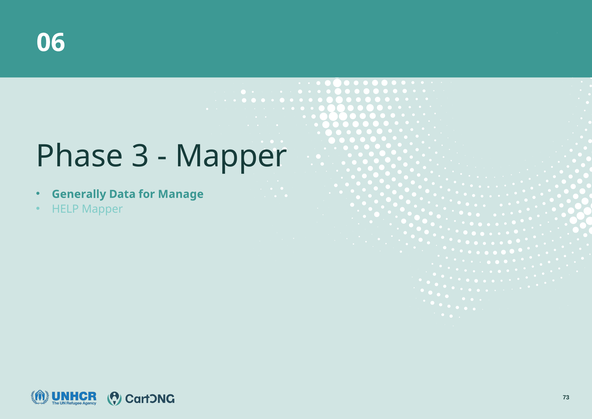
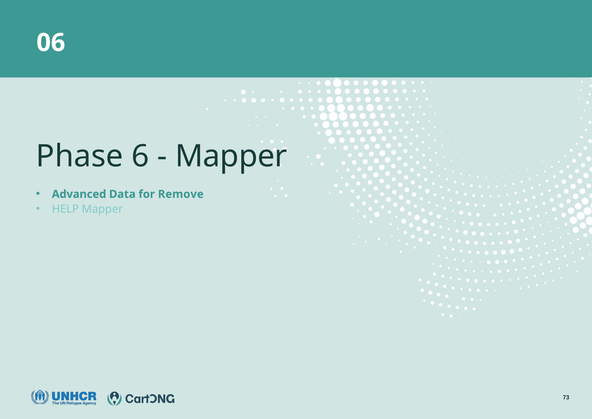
3: 3 -> 6 (140, 156)
Generally: Generally -> Advanced (79, 194)
Manage: Manage -> Remove (181, 194)
